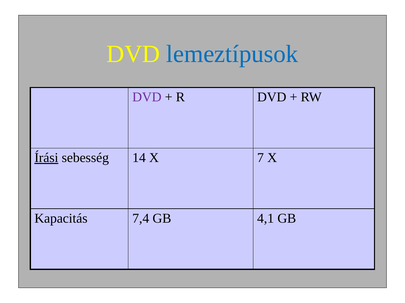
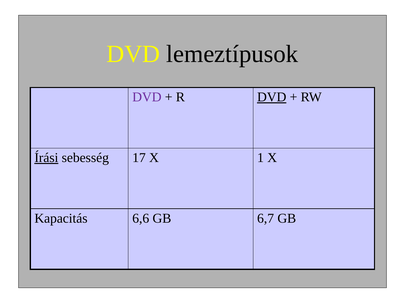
lemeztípusok colour: blue -> black (232, 54)
DVD underline: none -> present (272, 97)
14: 14 -> 17 (139, 158)
7: 7 -> 1 (261, 158)
7,4: 7,4 -> 6,6 (141, 219)
4,1: 4,1 -> 6,7 (266, 219)
